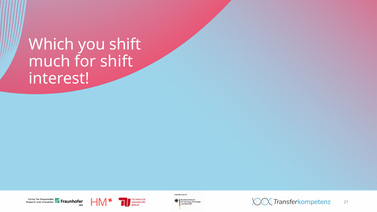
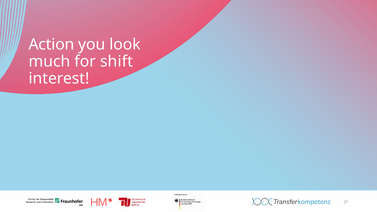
Which: Which -> Action (51, 45)
you shift: shift -> look (125, 45)
